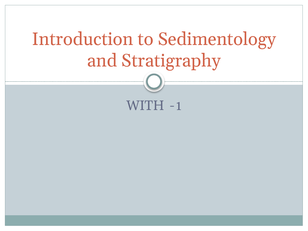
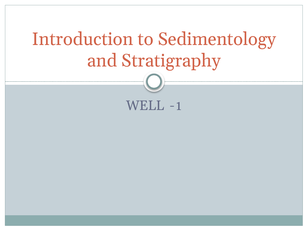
WITH: WITH -> WELL (145, 106)
